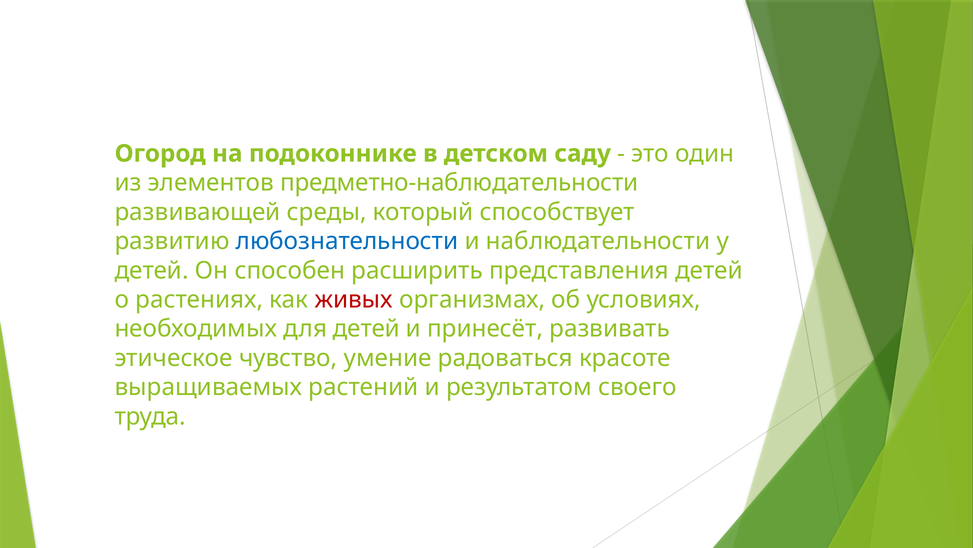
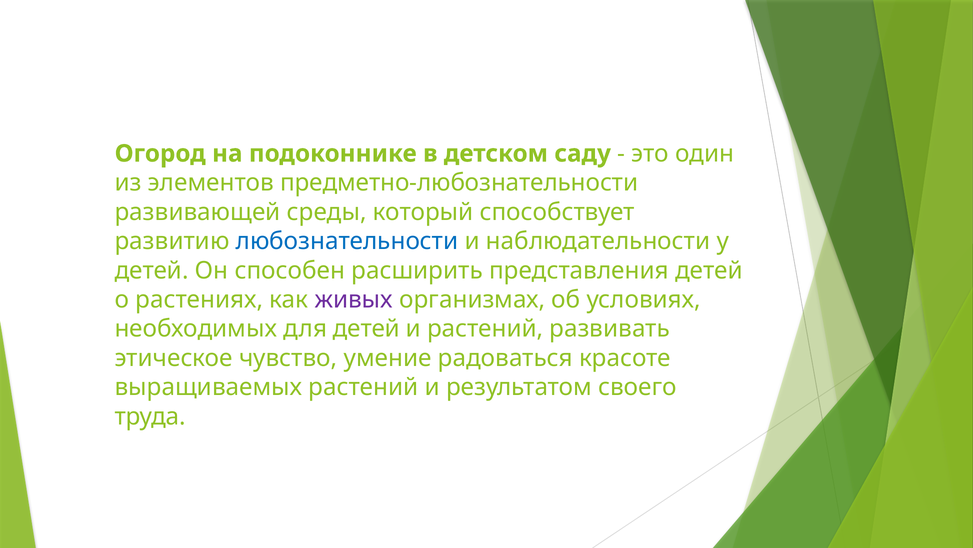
предметно-наблюдательности: предметно-наблюдательности -> предметно-любознательности (459, 183)
живых colour: red -> purple (354, 299)
и принесёт: принесёт -> растений (485, 329)
